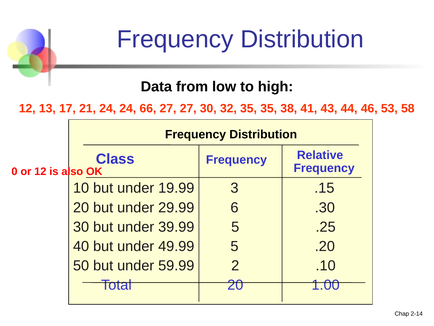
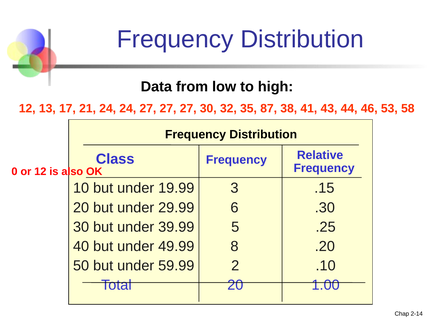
24 66: 66 -> 27 (148, 108)
35 35: 35 -> 87 (269, 108)
49.99 5: 5 -> 8 (235, 246)
